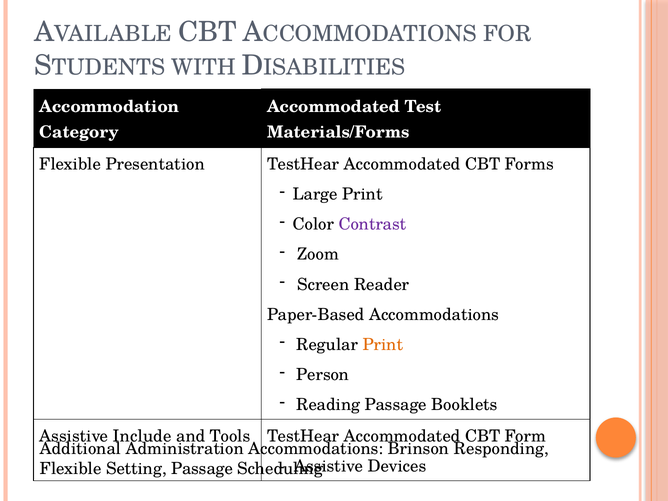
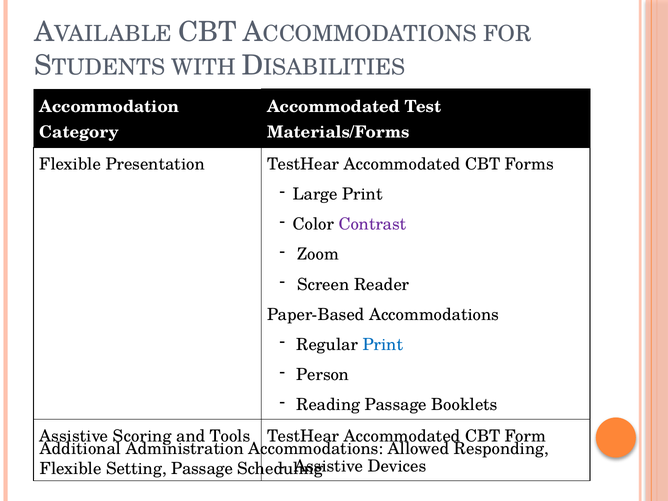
Print colour: orange -> blue (383, 345)
Include: Include -> Scoring (142, 436)
Brinson: Brinson -> Allowed (419, 449)
